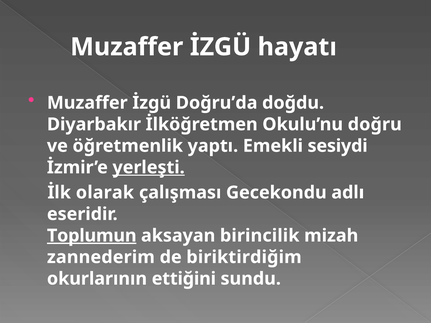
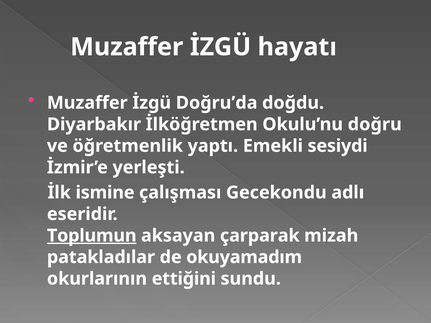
yerleşti underline: present -> none (149, 168)
olarak: olarak -> ismine (105, 193)
birincilik: birincilik -> çarparak (260, 236)
zannederim: zannederim -> patakladılar (101, 257)
biriktirdiğim: biriktirdiğim -> okuyamadım (244, 257)
